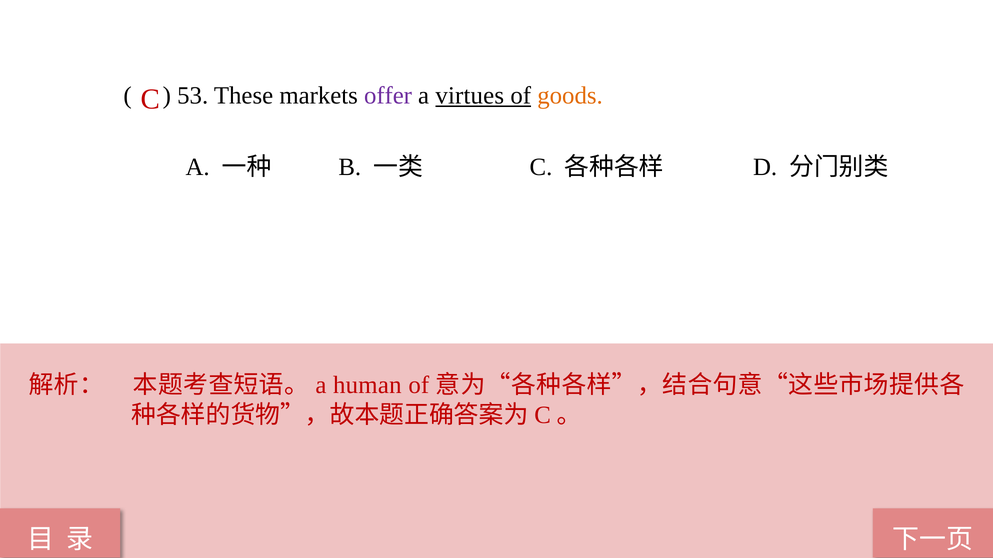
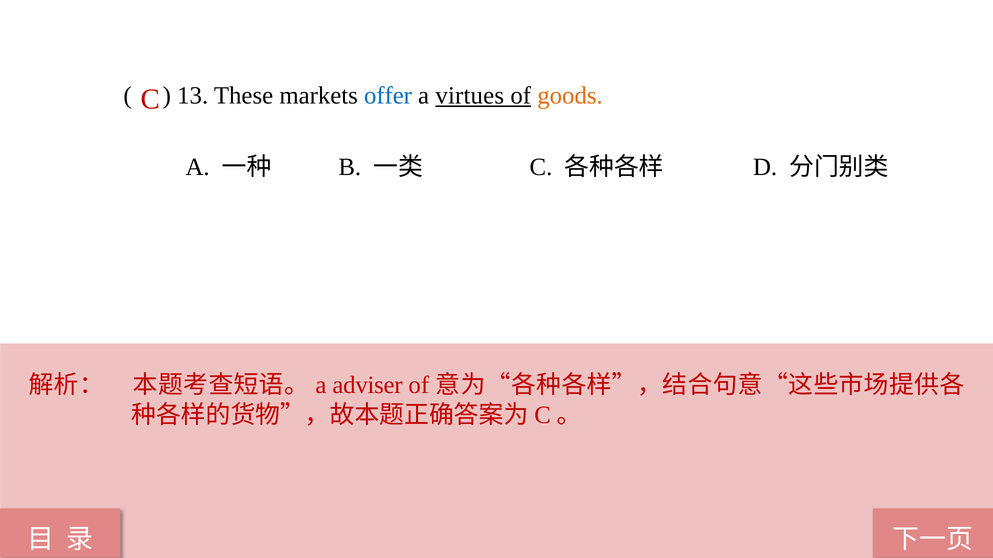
53: 53 -> 13 (193, 96)
offer colour: purple -> blue (388, 96)
human: human -> adviser (368, 386)
